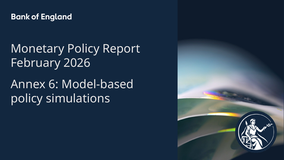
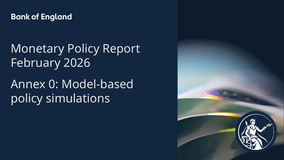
6: 6 -> 0 (54, 84)
